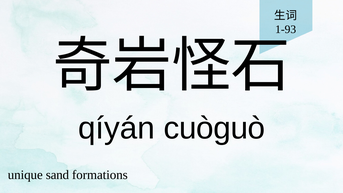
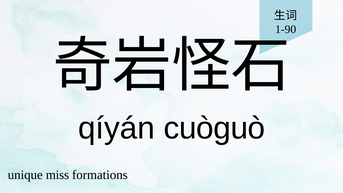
1-93: 1-93 -> 1-90 (286, 29)
sand: sand -> miss (57, 175)
